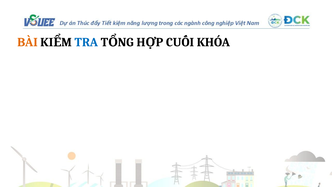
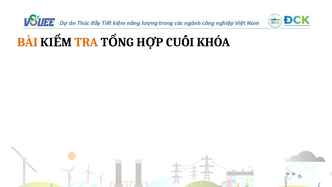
TRA colour: blue -> orange (86, 42)
